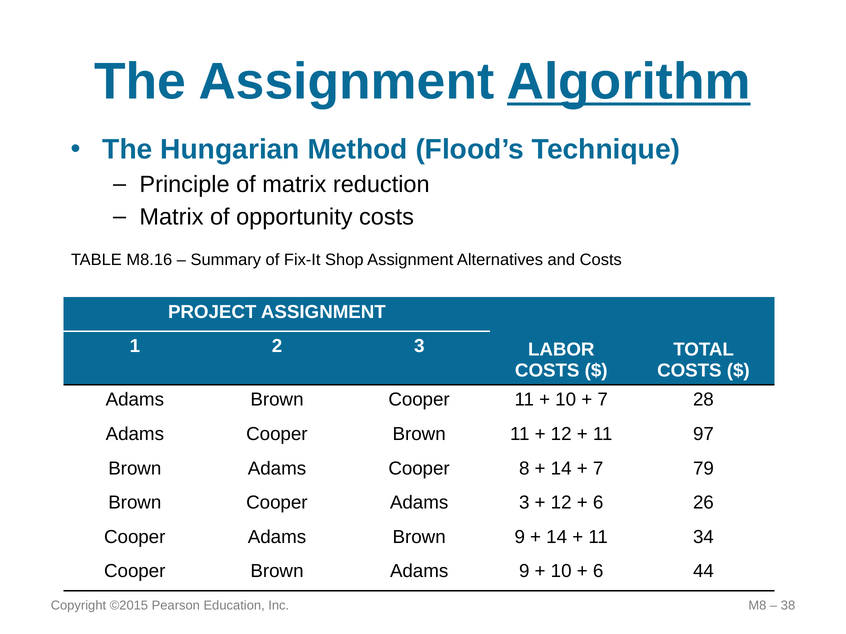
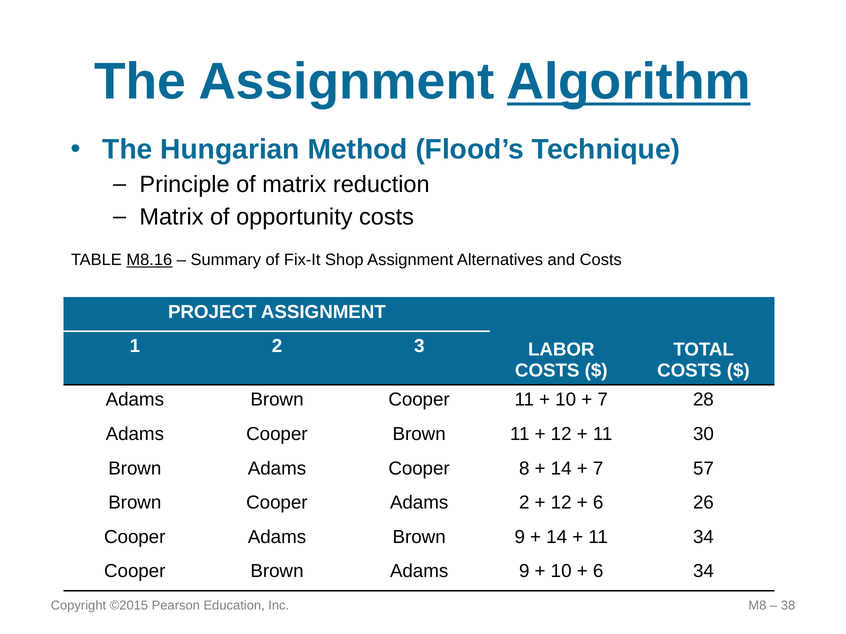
M8.16 underline: none -> present (149, 260)
97: 97 -> 30 (703, 434)
79: 79 -> 57 (703, 469)
Adams 3: 3 -> 2 (524, 503)
6 44: 44 -> 34 (703, 572)
